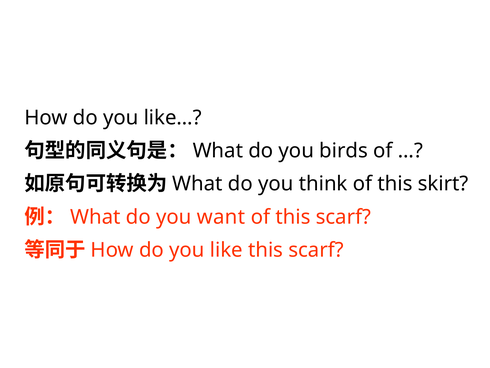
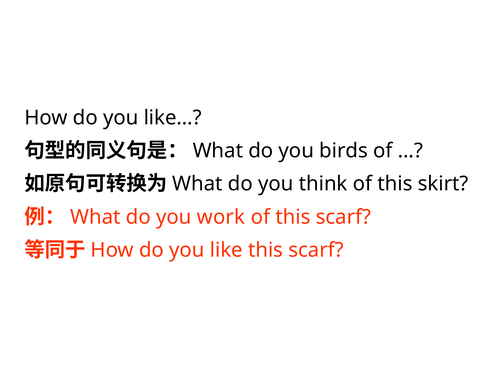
want: want -> work (221, 217)
